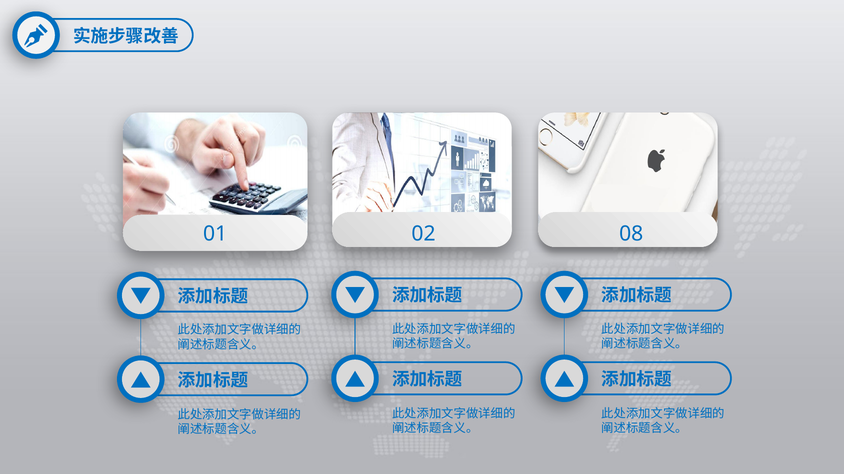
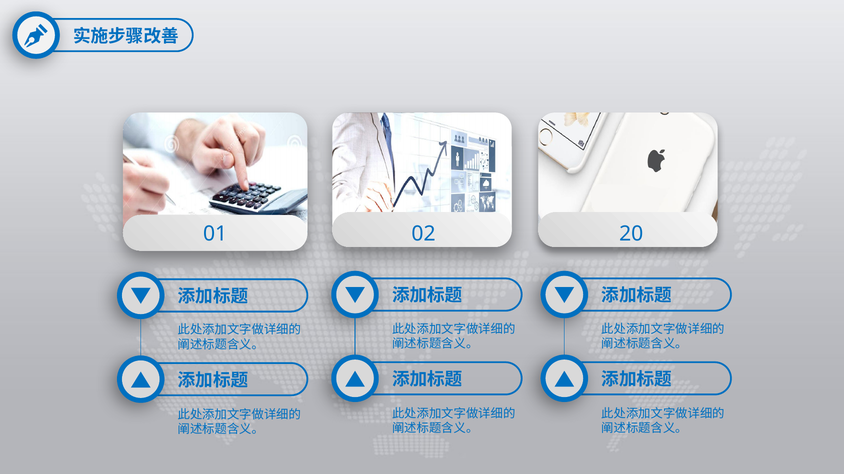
08: 08 -> 20 (631, 234)
